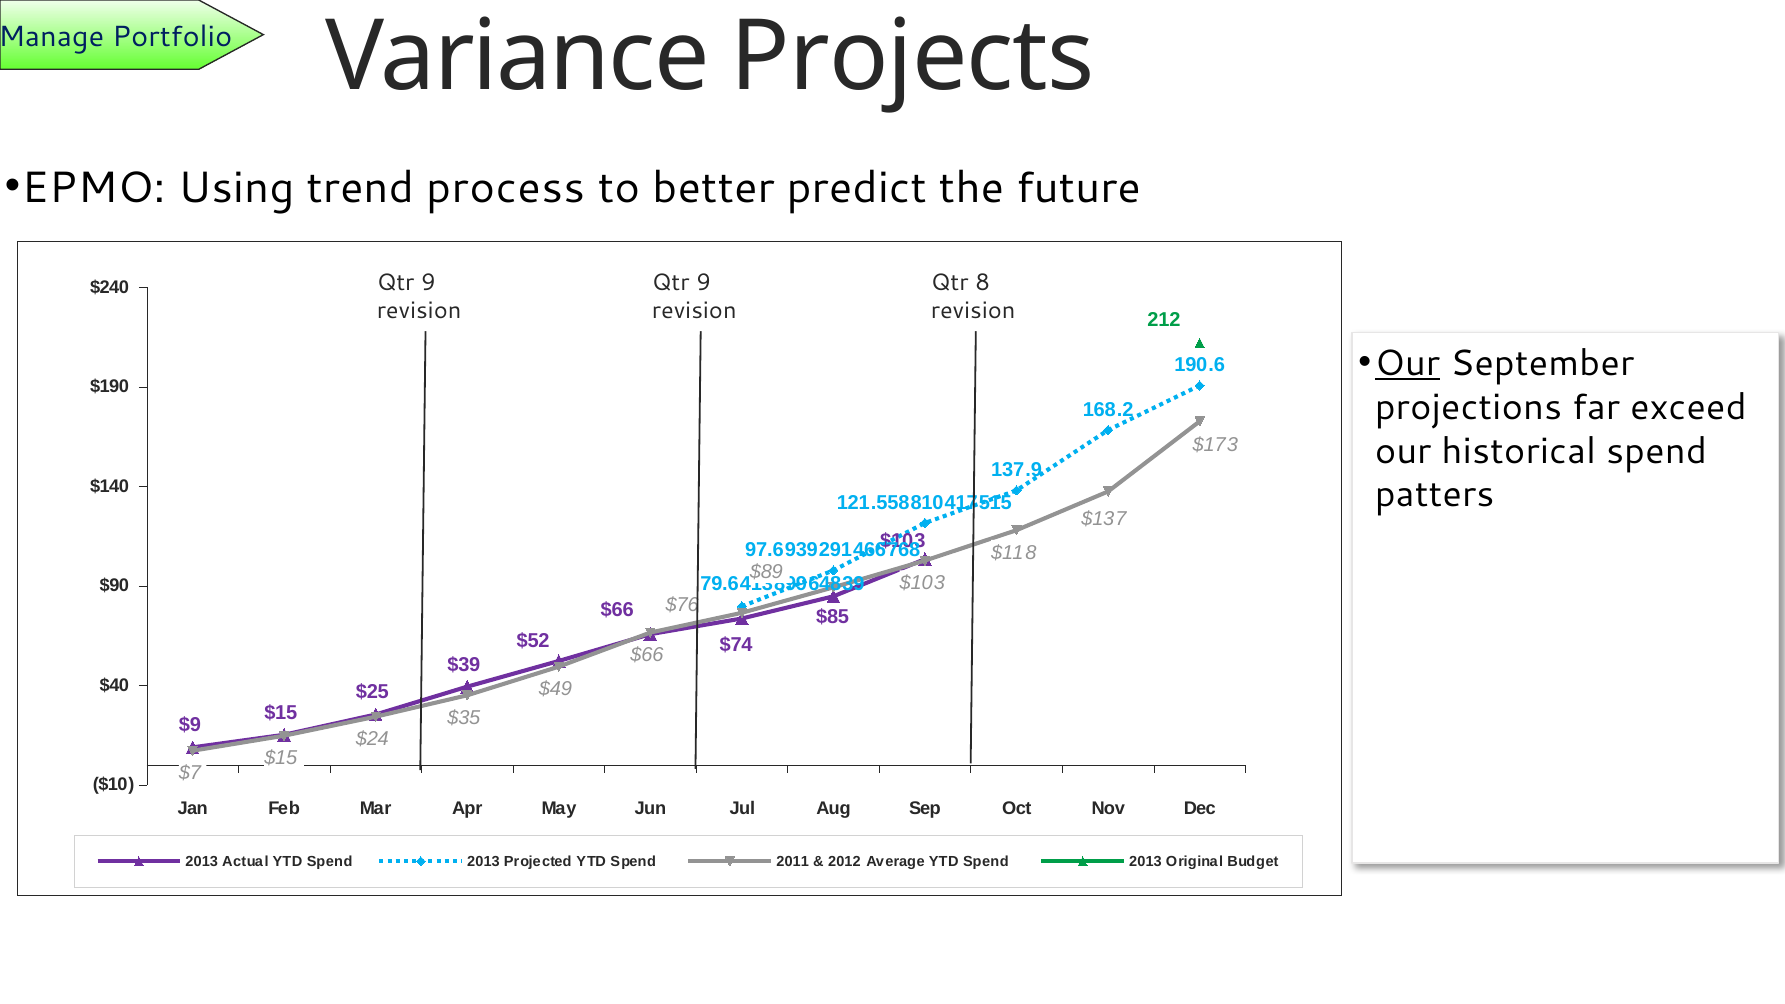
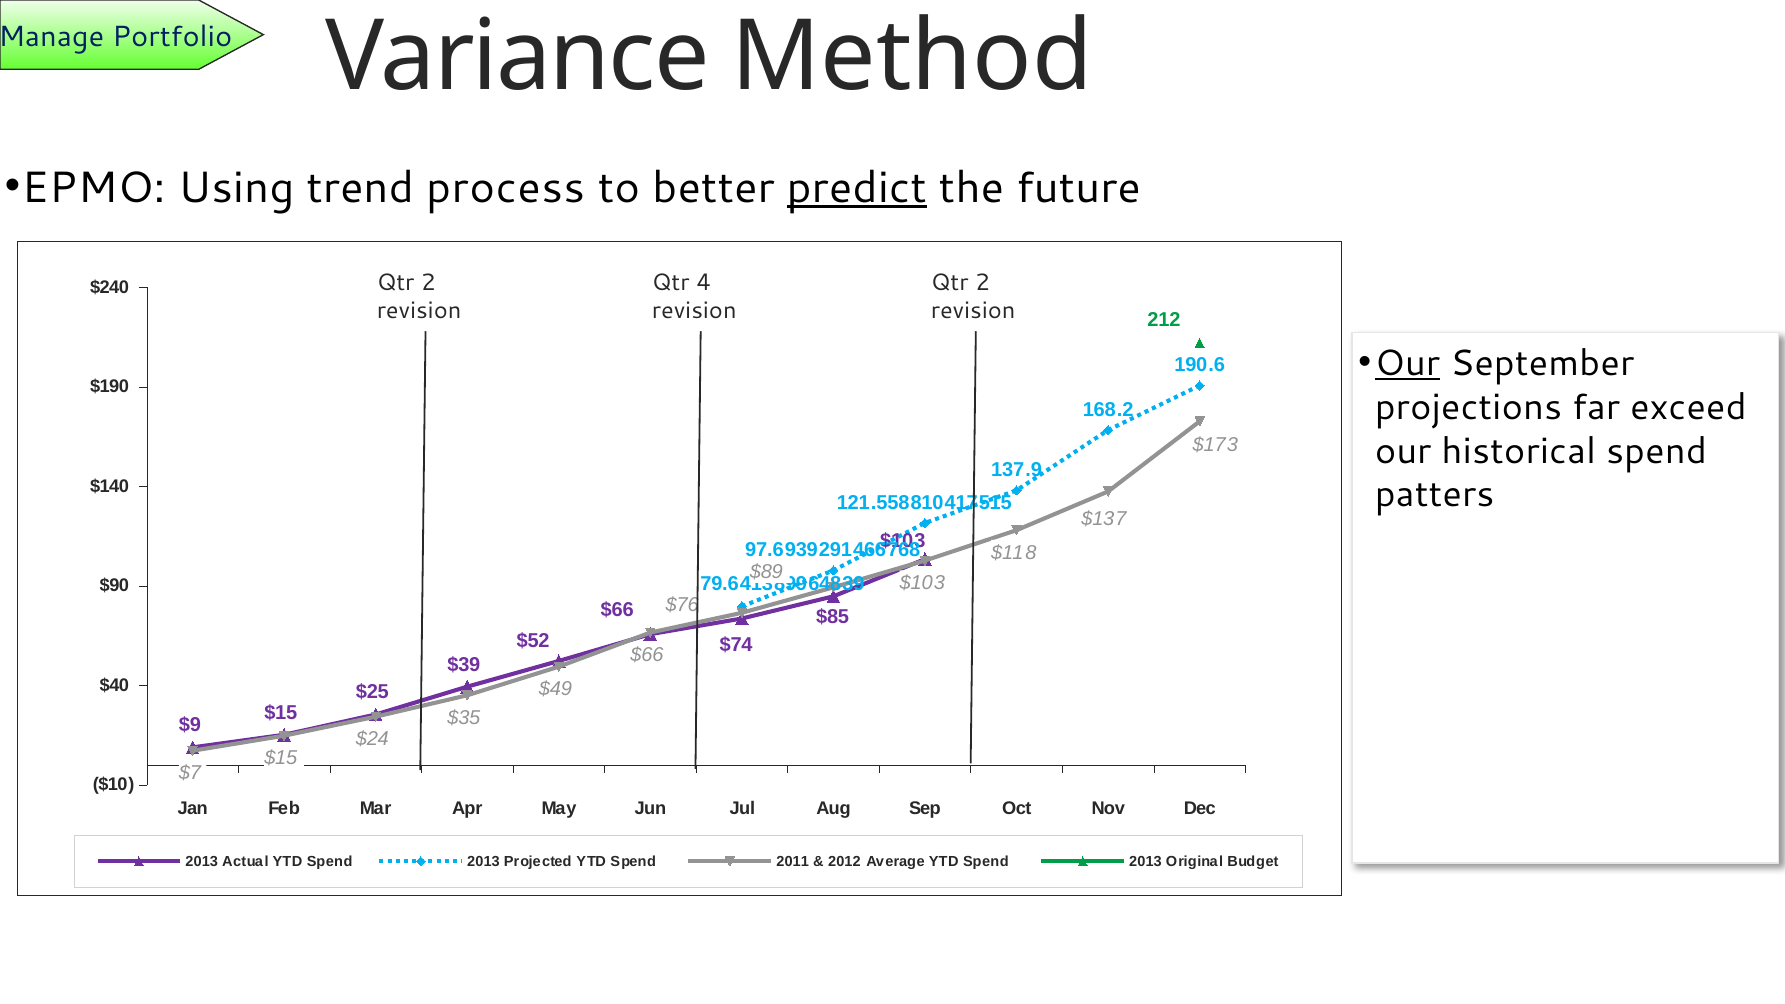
Projects: Projects -> Method (912, 57)
predict underline: none -> present (857, 188)
9: 9 -> 2 (428, 282)
9: 9 -> 4 (704, 282)
8: 8 -> 2 (983, 282)
